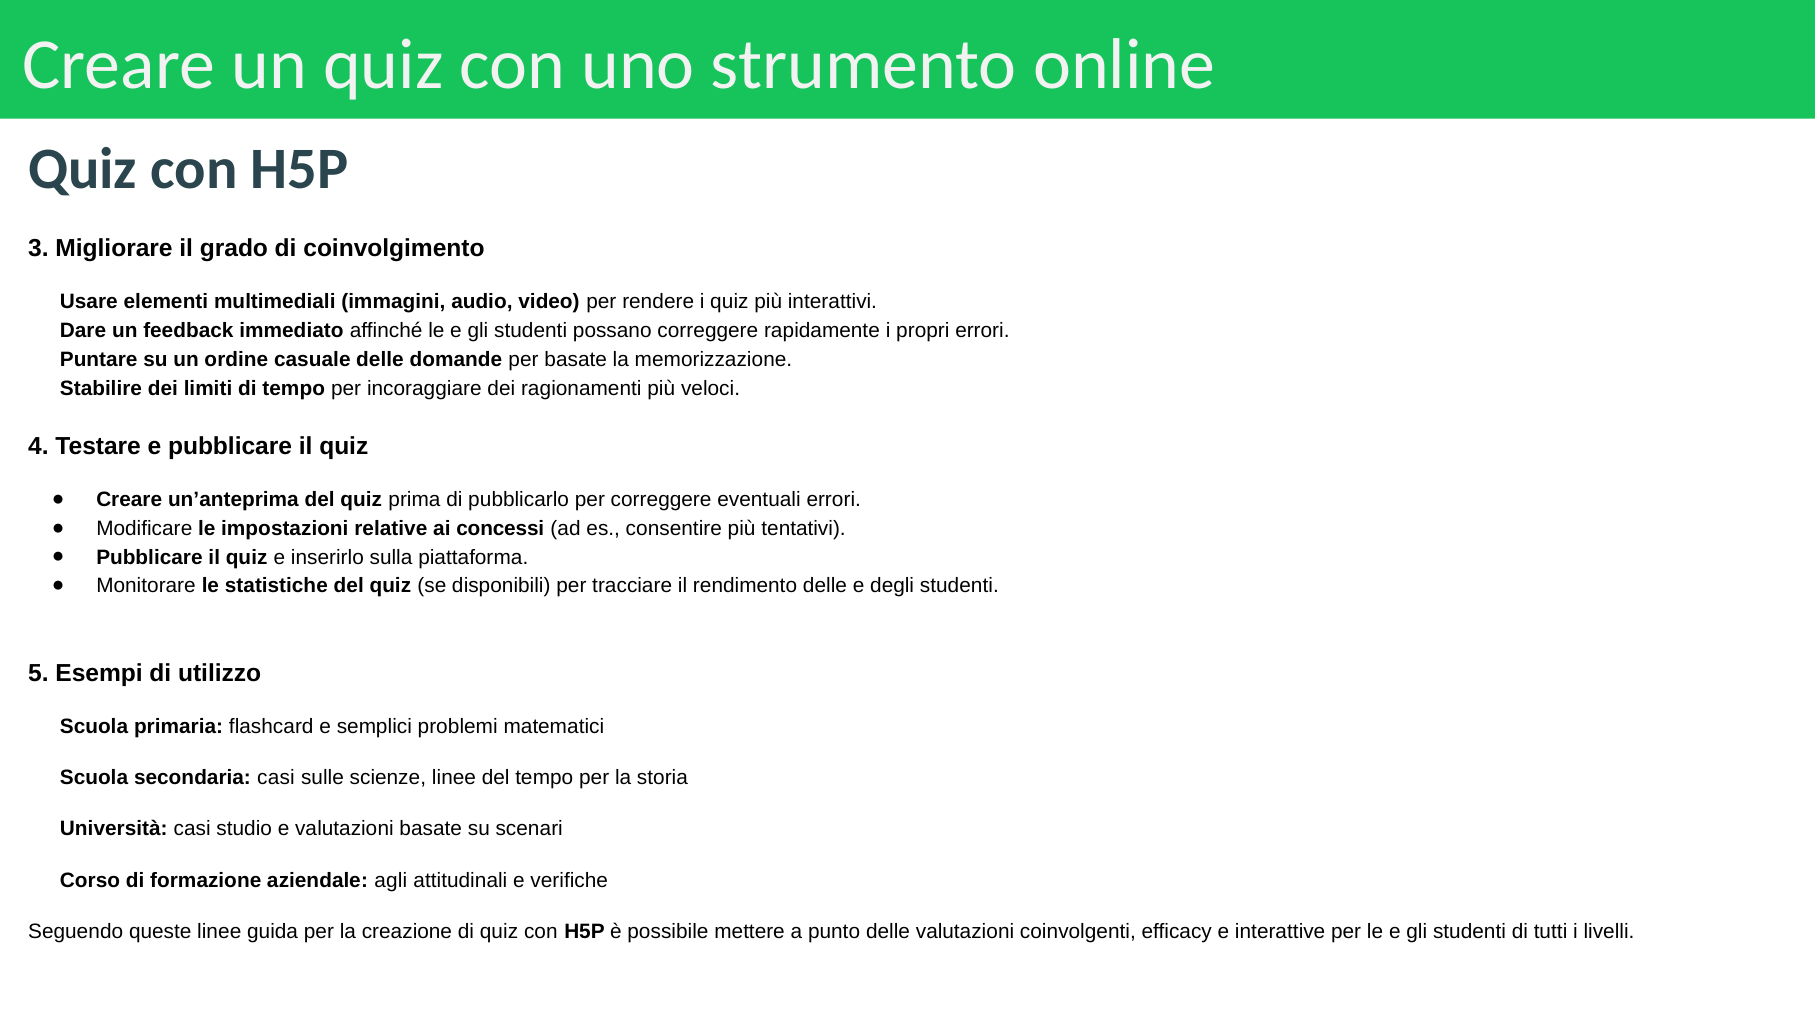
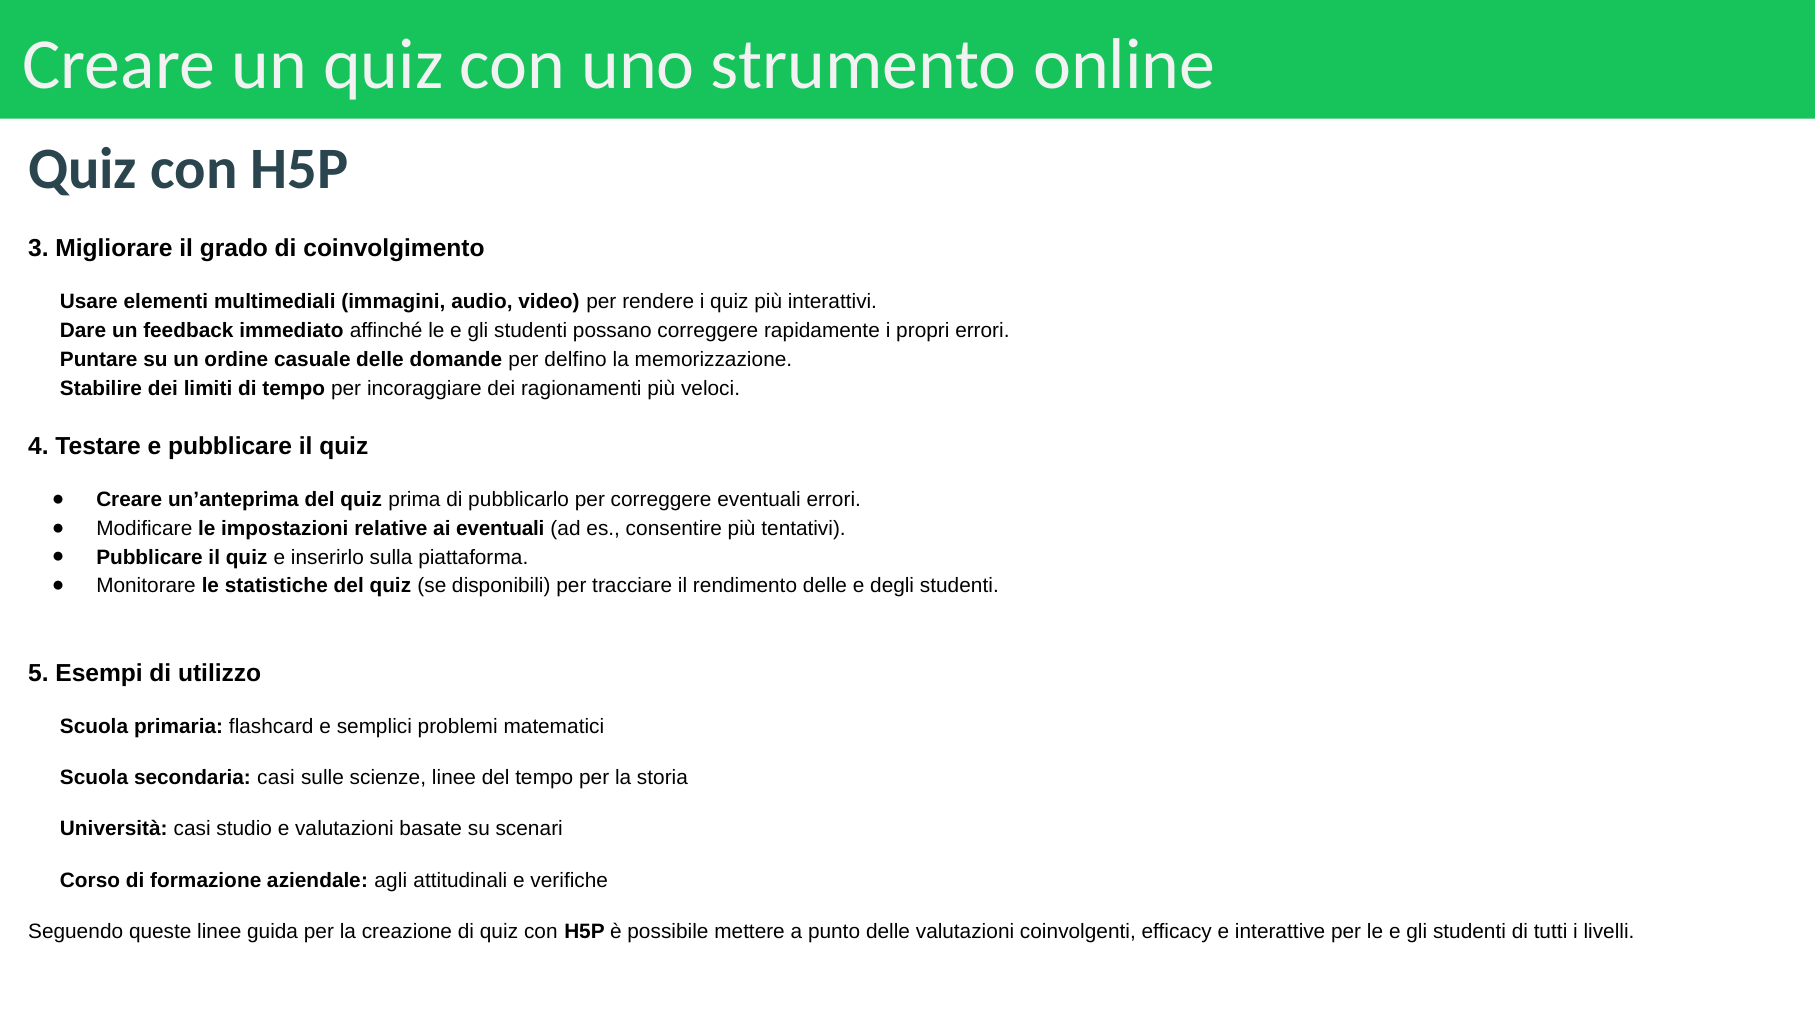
per basate: basate -> delfino (576, 359)
ai concessi: concessi -> eventuali (500, 529)
